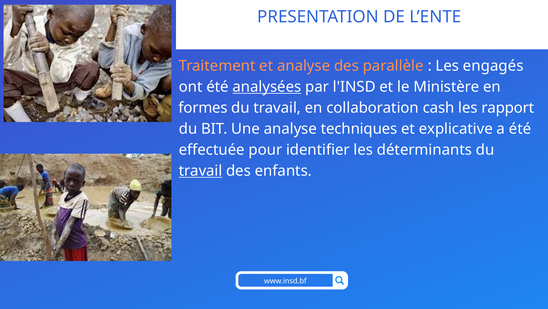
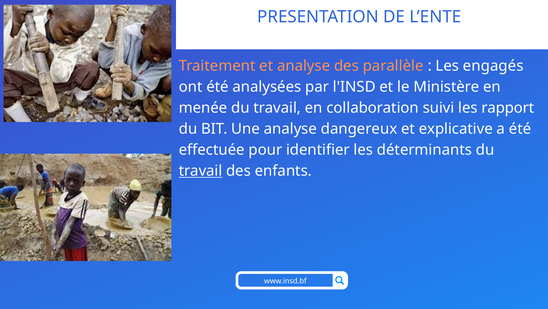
analysées underline: present -> none (267, 87)
formes: formes -> menée (203, 108)
cash: cash -> suivi (439, 108)
techniques: techniques -> dangereux (359, 129)
